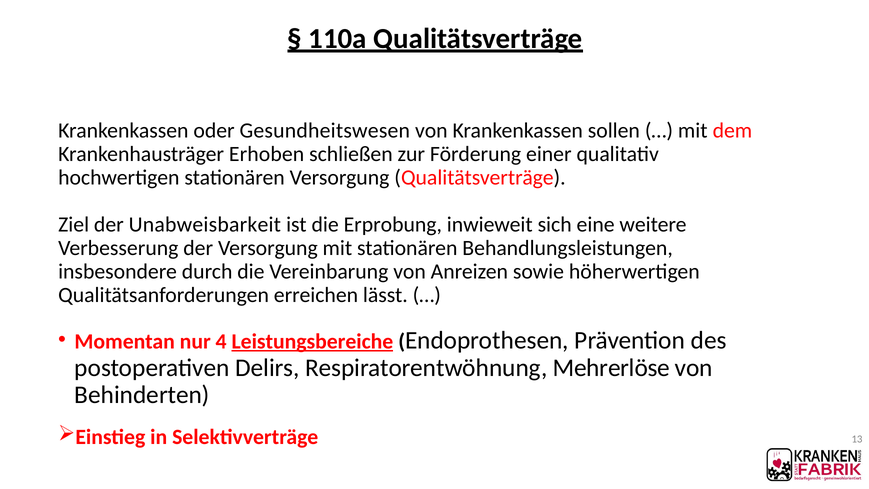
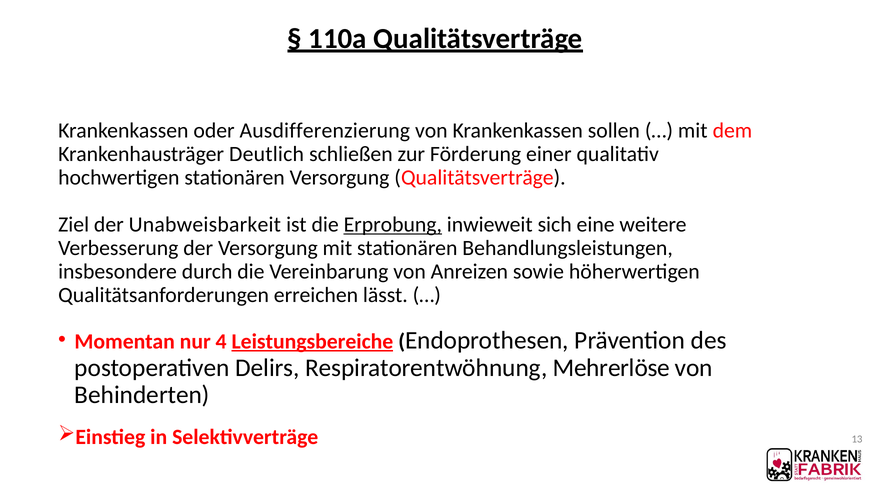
Gesundheitswesen: Gesundheitswesen -> Ausdifferenzierung (325, 131)
Erhoben: Erhoben -> Deutlich (267, 154)
Erprobung underline: none -> present (393, 225)
